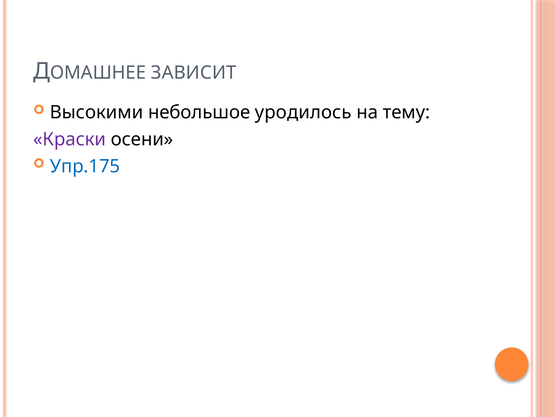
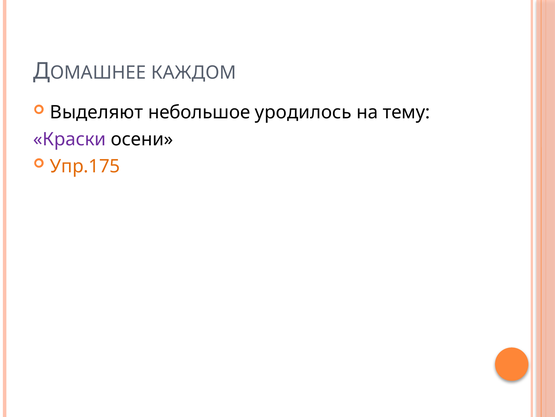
ЗАВИСИТ: ЗАВИСИТ -> КАЖДОМ (194, 73)
Высокими: Высокими -> Выделяют (96, 112)
Упр.175 colour: blue -> orange (85, 166)
